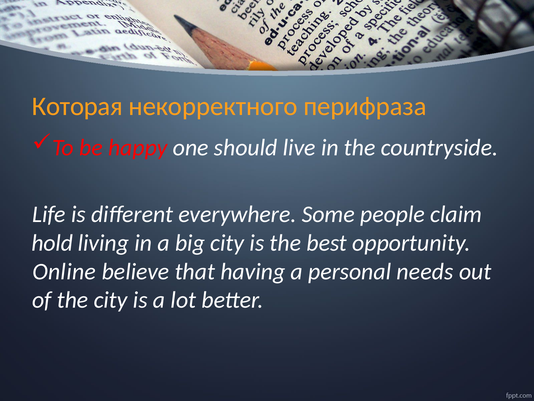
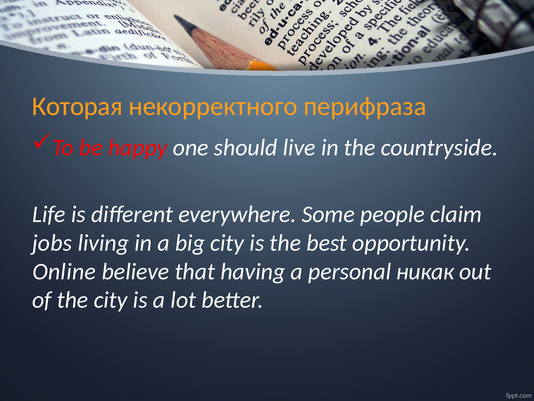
hold: hold -> jobs (52, 243)
needs: needs -> никак (425, 271)
